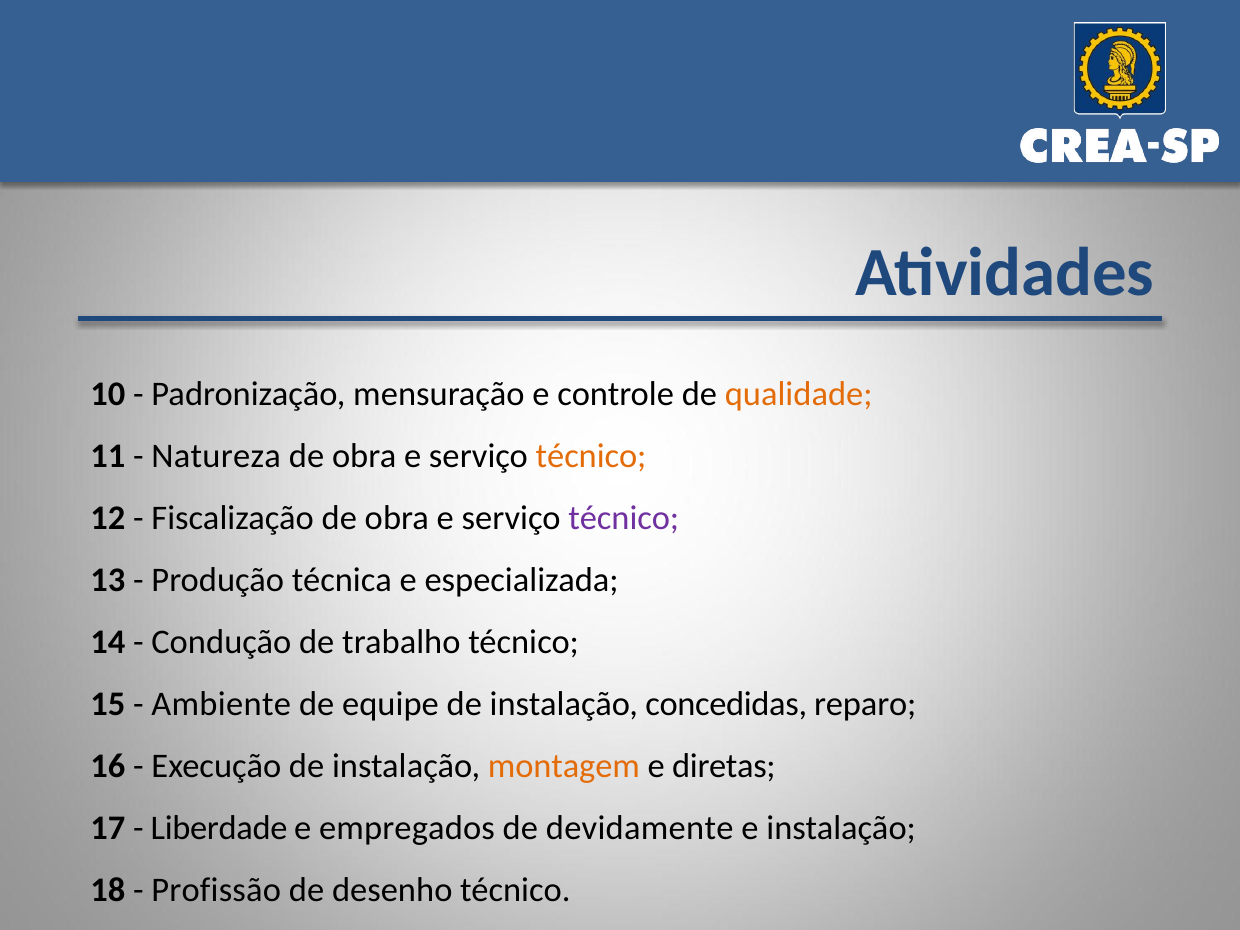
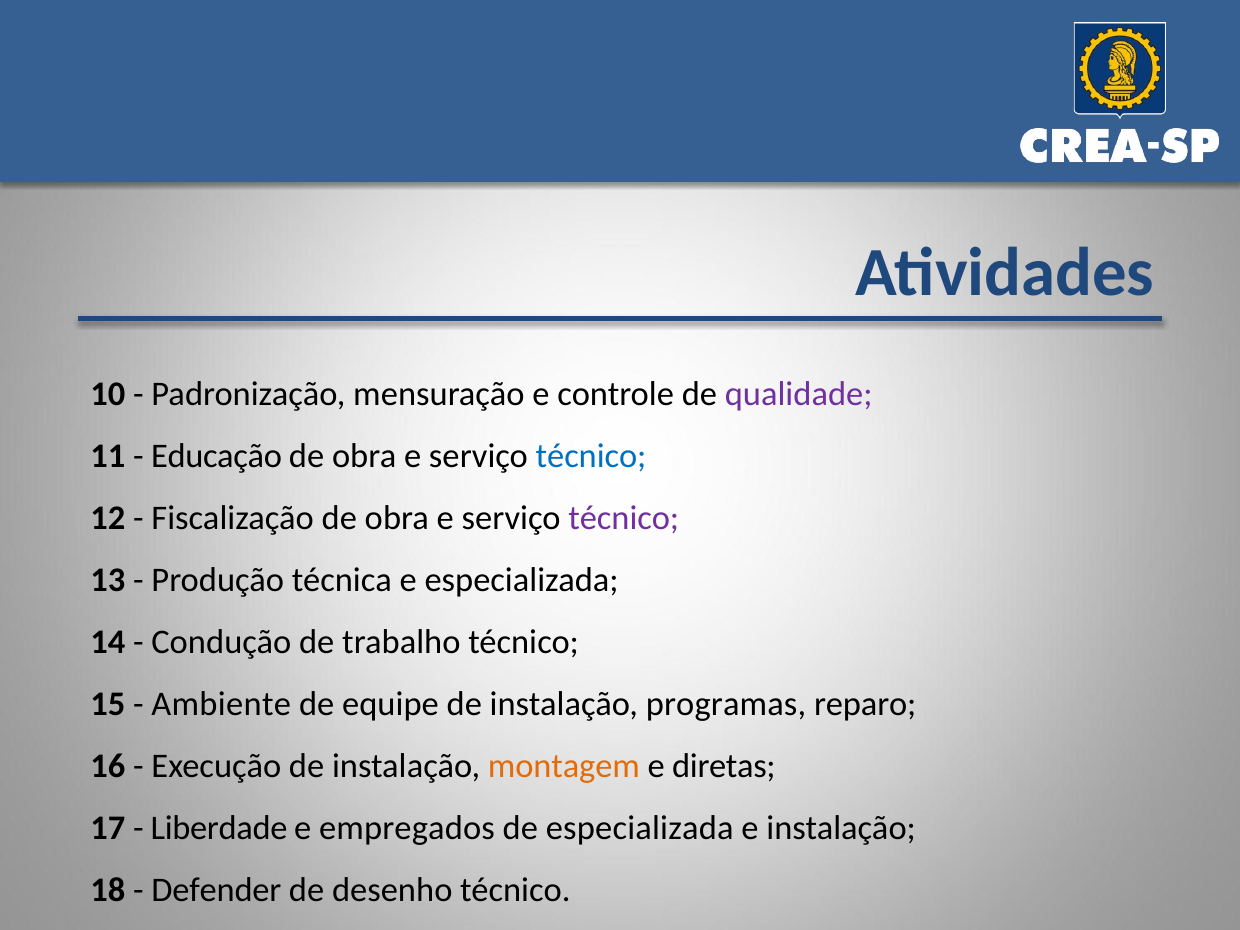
qualidade colour: orange -> purple (799, 394)
Natureza: Natureza -> Educação (216, 456)
técnico colour: orange -> blue (591, 456)
concedidas: concedidas -> programas (726, 704)
de devidamente: devidamente -> especializada (640, 828)
Profissão: Profissão -> Defender (216, 890)
